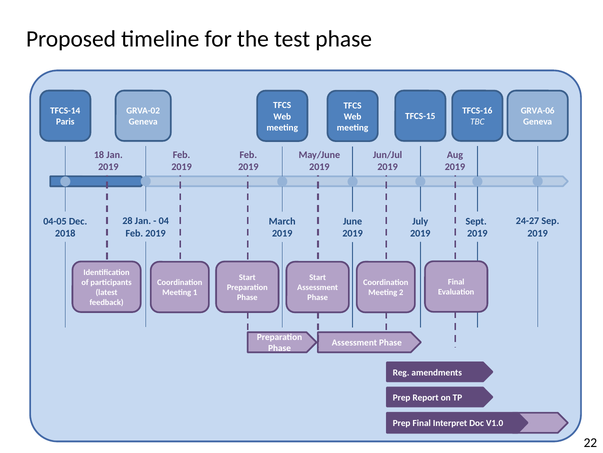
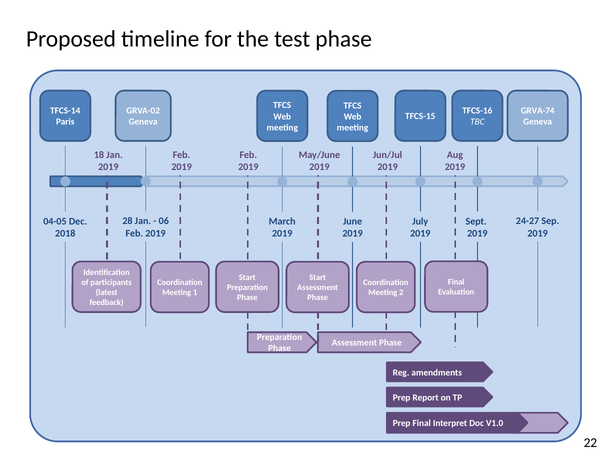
GRVA-06: GRVA-06 -> GRVA-74 (538, 111)
04: 04 -> 06 (164, 221)
